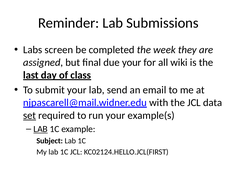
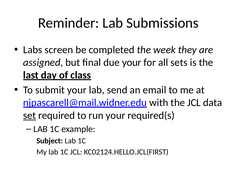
wiki: wiki -> sets (179, 62)
example(s: example(s -> required(s (151, 115)
LAB underline: present -> none (41, 129)
